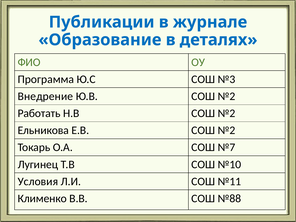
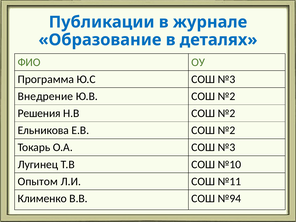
Работать: Работать -> Решения (39, 113)
О.А СОШ №7: №7 -> №3 (226, 147)
Условия: Условия -> Опытом (38, 181)
№88: №88 -> №94 (229, 199)
